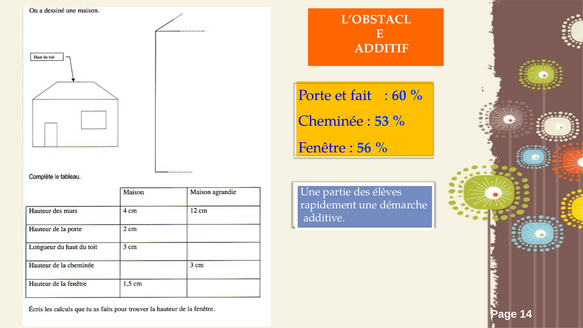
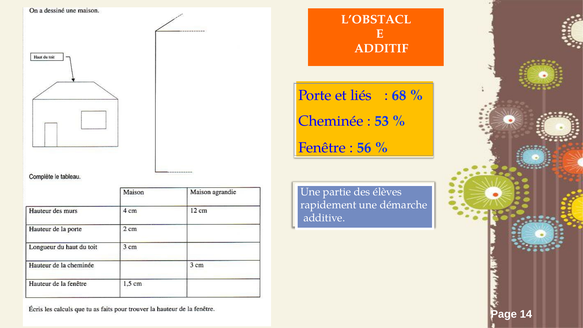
fait: fait -> liés (361, 95)
60: 60 -> 68 (399, 95)
